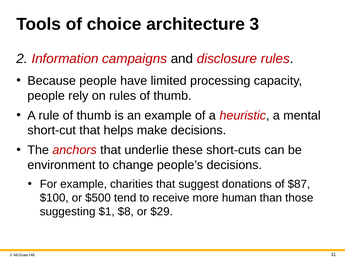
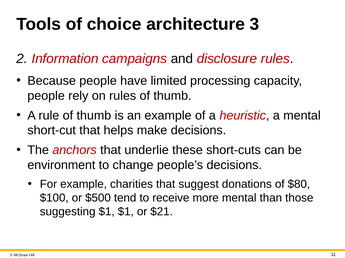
$87: $87 -> $80 (299, 185)
more human: human -> mental (239, 198)
$1 $8: $8 -> $1 (126, 212)
$29: $29 -> $21 (162, 212)
